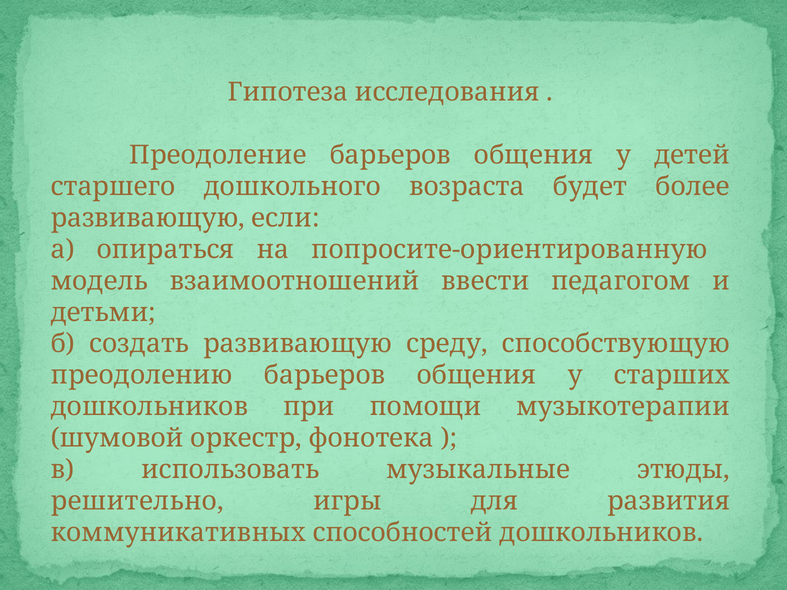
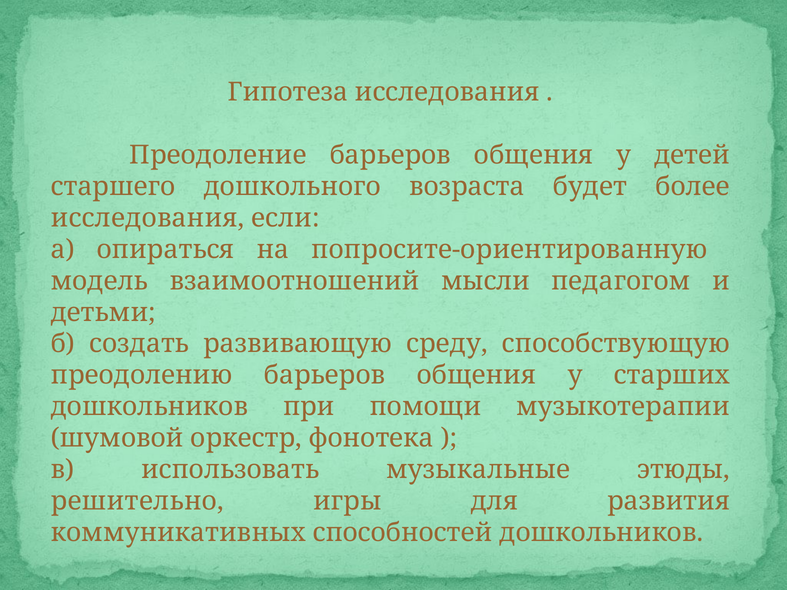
развивающую: развивающую -> исследования (148, 218)
ввести: ввести -> мысли (485, 281)
